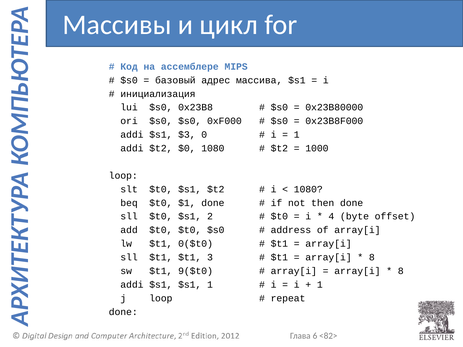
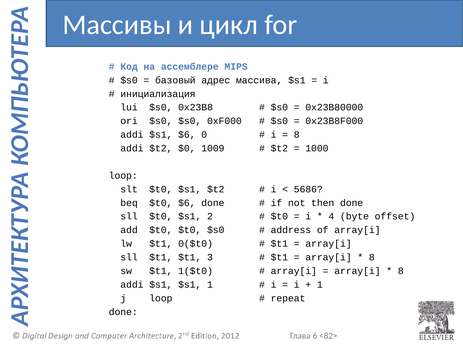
$s1 $3: $3 -> $6 (187, 135)
1: 1 -> 8 (297, 135)
$0 1080: 1080 -> 1009 (213, 148)
1080: 1080 -> 5686 (308, 189)
$t0 $1: $1 -> $6 (187, 203)
9($t0: 9($t0 -> 1($t0 (196, 271)
